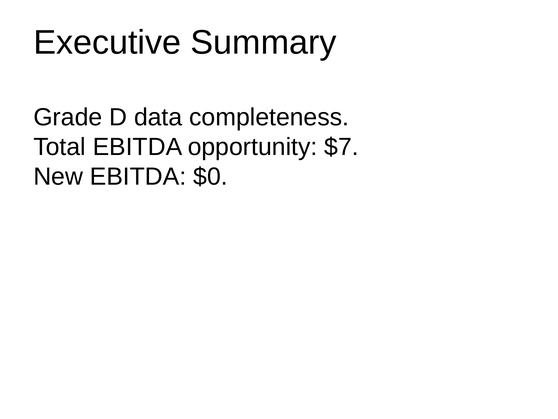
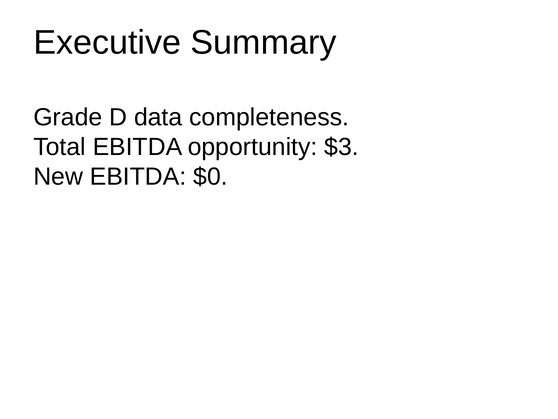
$7: $7 -> $3 (341, 147)
